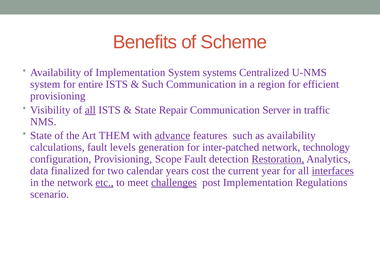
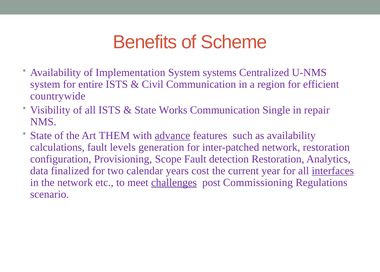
Such: Such -> Civil (153, 84)
provisioning: provisioning -> countrywide (58, 96)
all underline: present -> none (90, 110)
Repair: Repair -> Works (173, 110)
Server: Server -> Single (276, 110)
traffic: traffic -> repair (317, 110)
network technology: technology -> restoration (326, 147)
Restoration underline: present -> none (278, 159)
etc underline: present -> none (104, 182)
post Implementation: Implementation -> Commissioning (258, 182)
